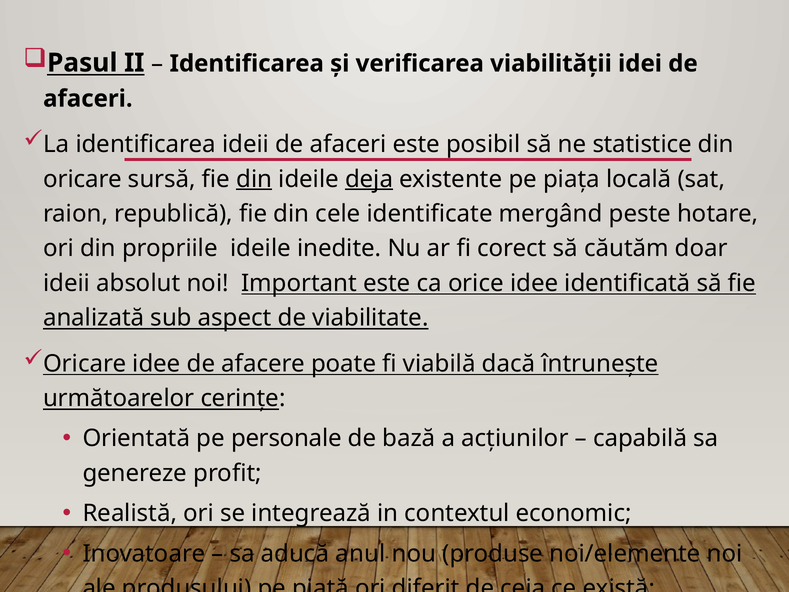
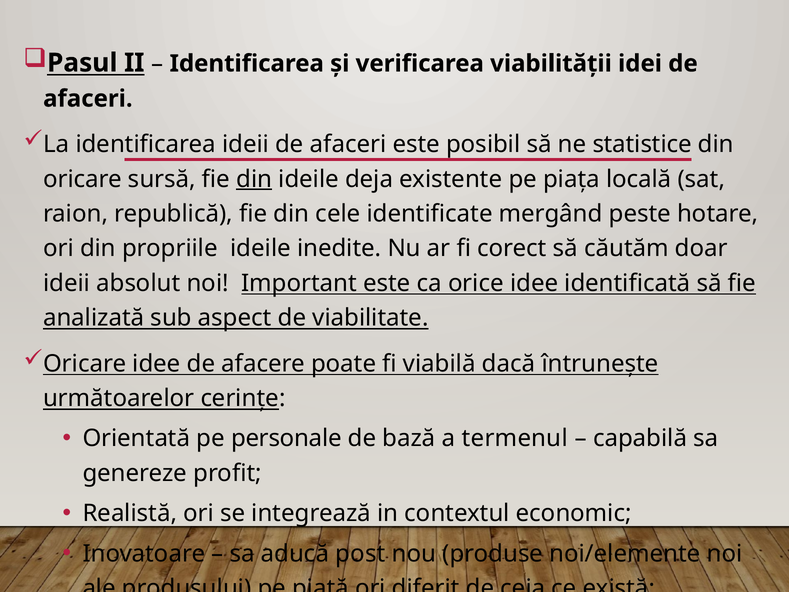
deja underline: present -> none (369, 179)
acțiunilor: acțiunilor -> termenul (515, 438)
anul: anul -> post (360, 553)
